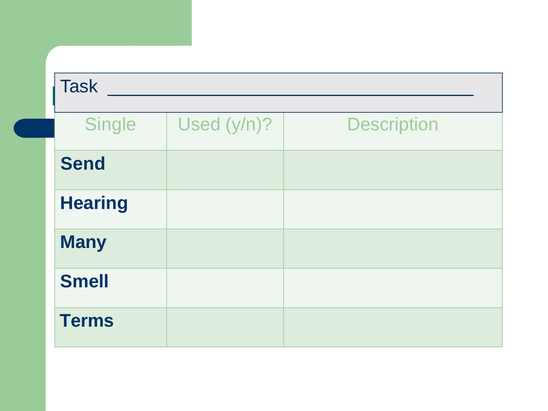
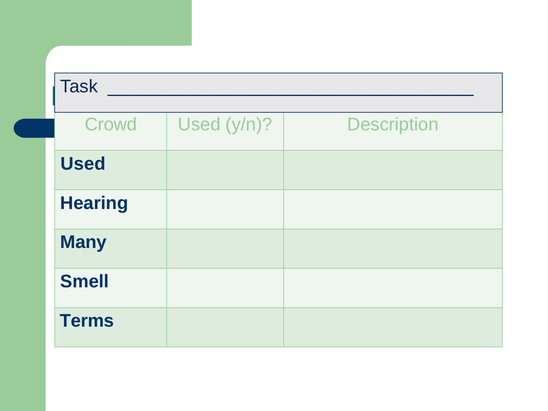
Single: Single -> Crowd (111, 124)
Send: Send -> Used (83, 164)
